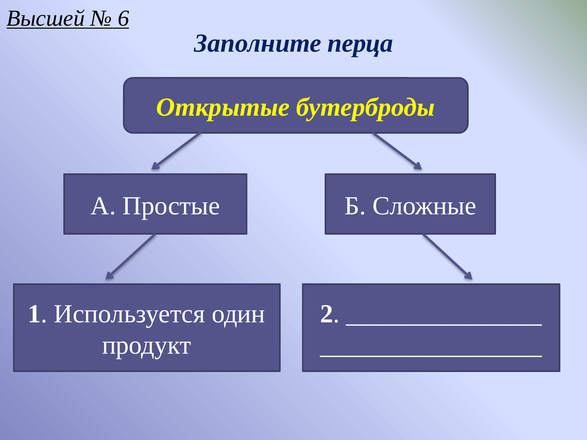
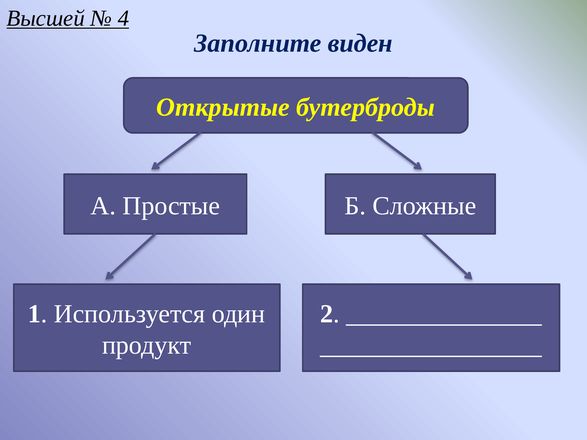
6: 6 -> 4 (123, 18)
перца: перца -> виден (360, 43)
